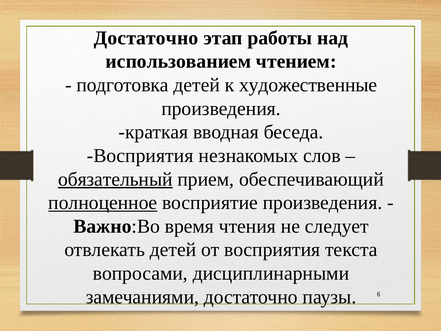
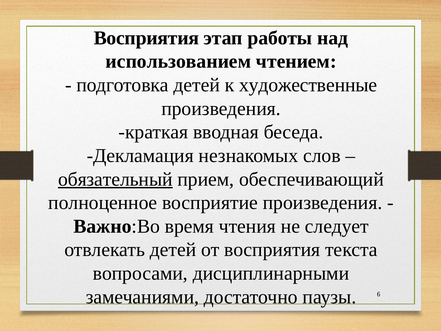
Достаточно: Достаточно -> Восприятия (146, 38)
Восприятия: Восприятия -> Декламация (140, 156)
полноценное underline: present -> none (103, 203)
